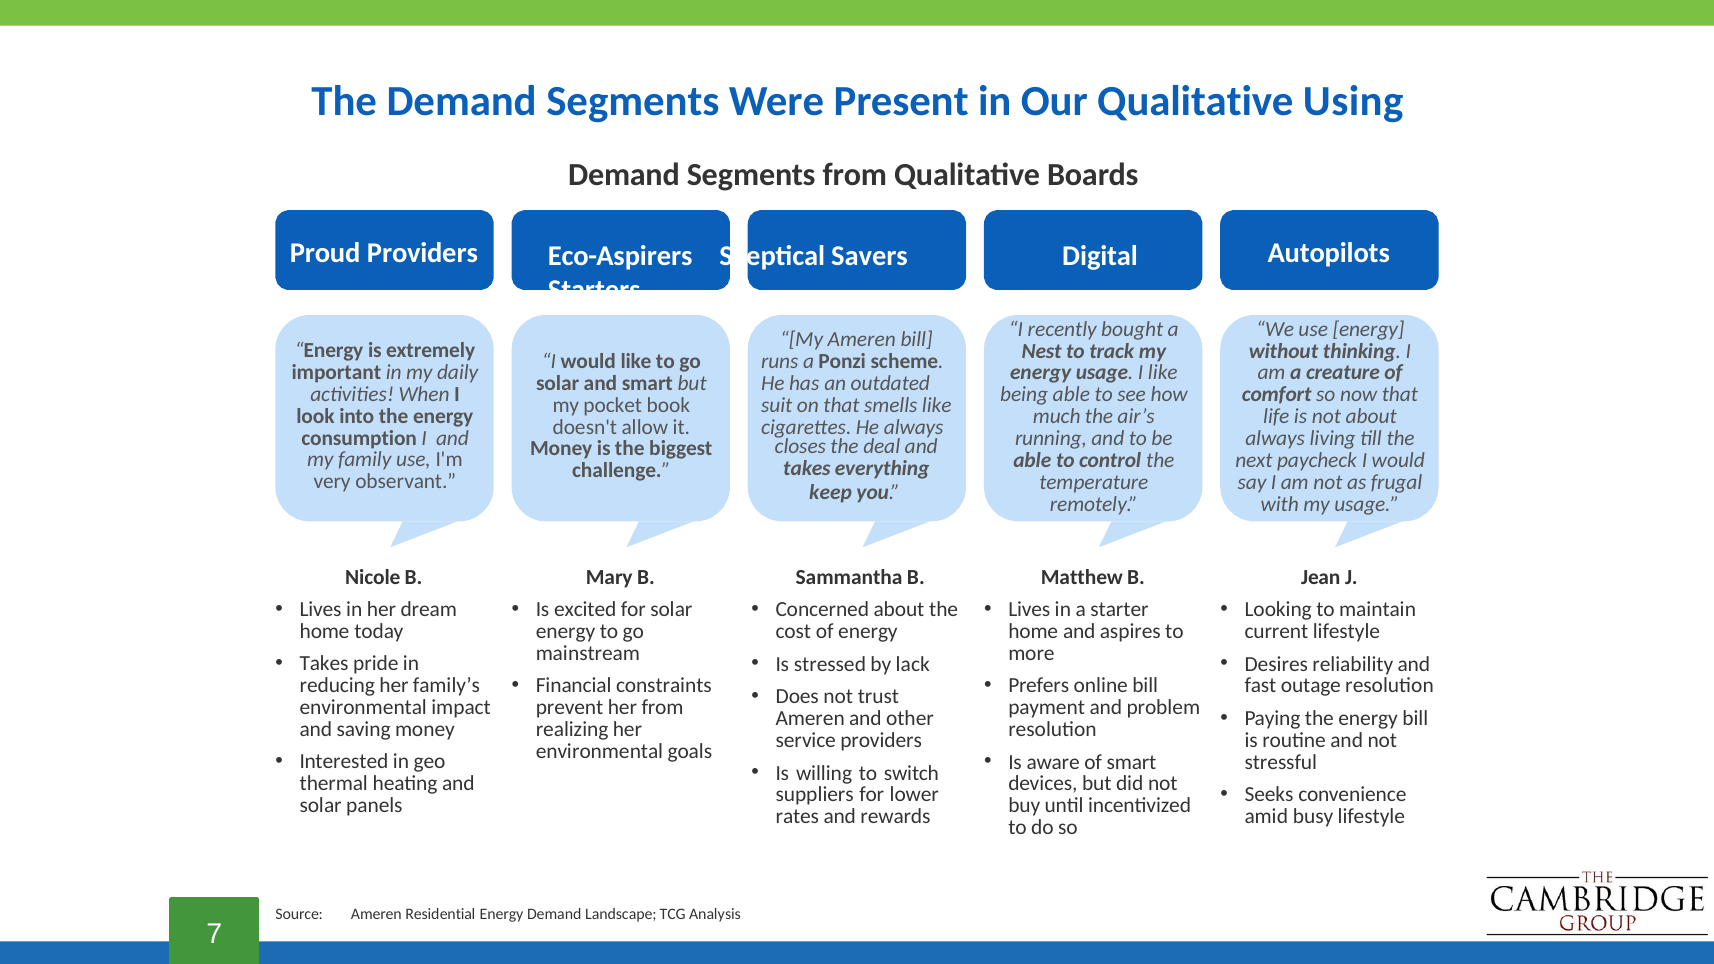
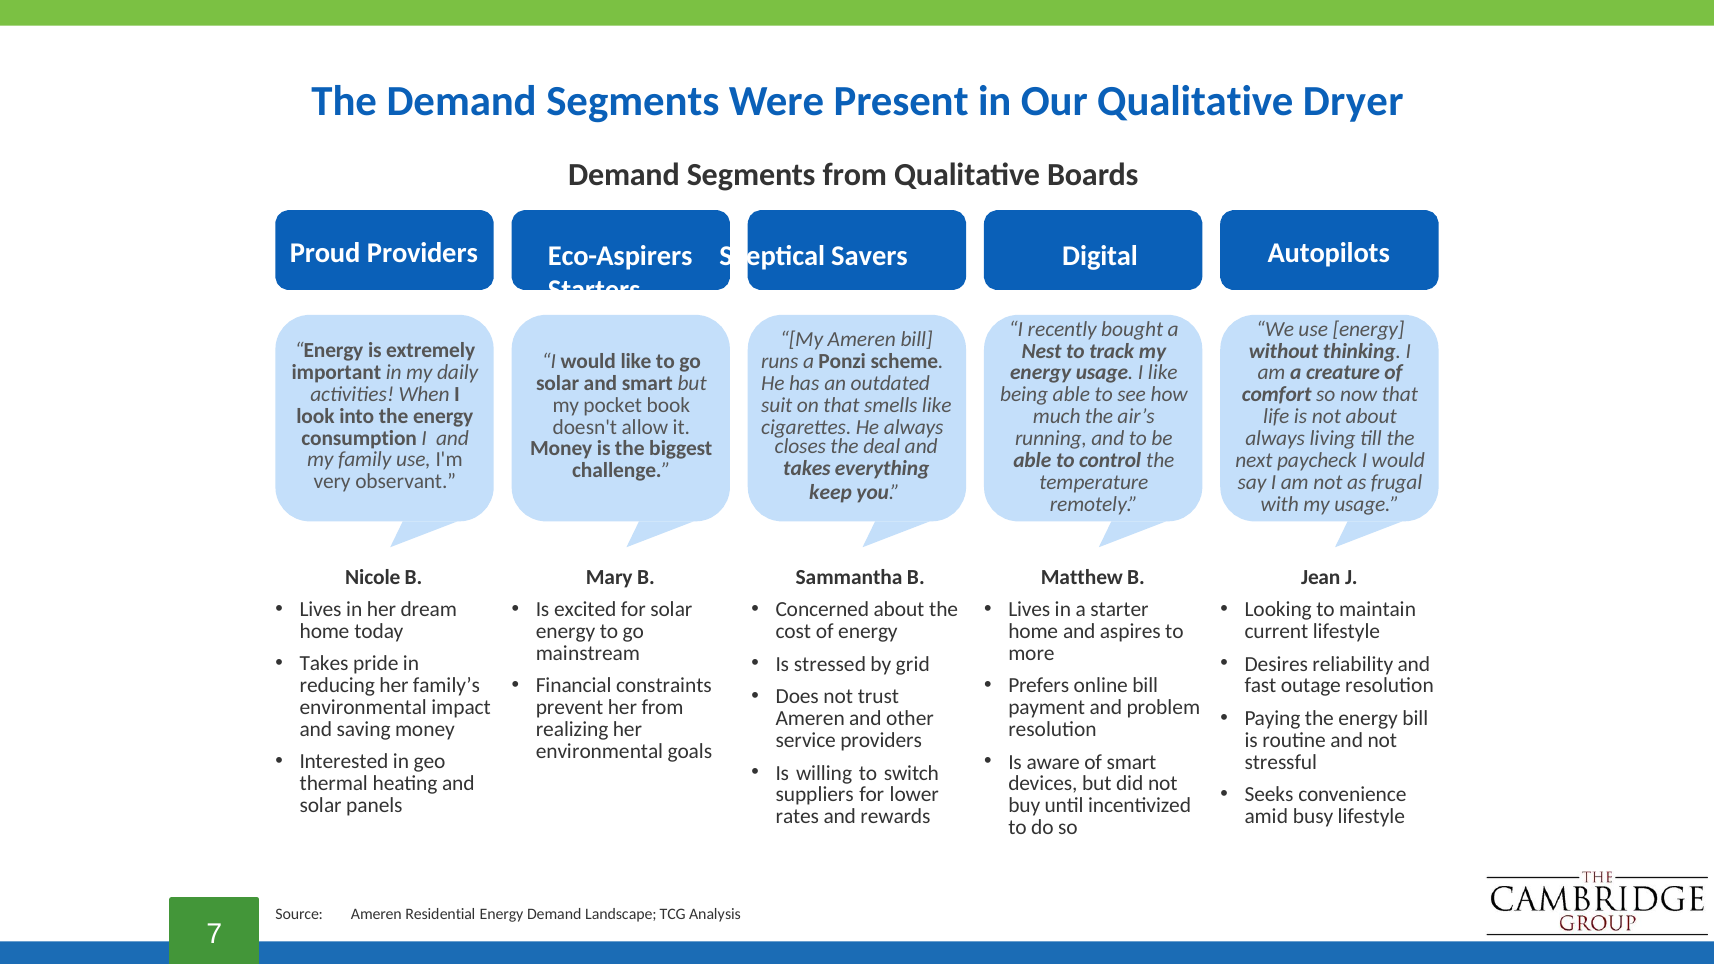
Using: Using -> Dryer (1353, 102)
lack: lack -> grid (913, 664)
